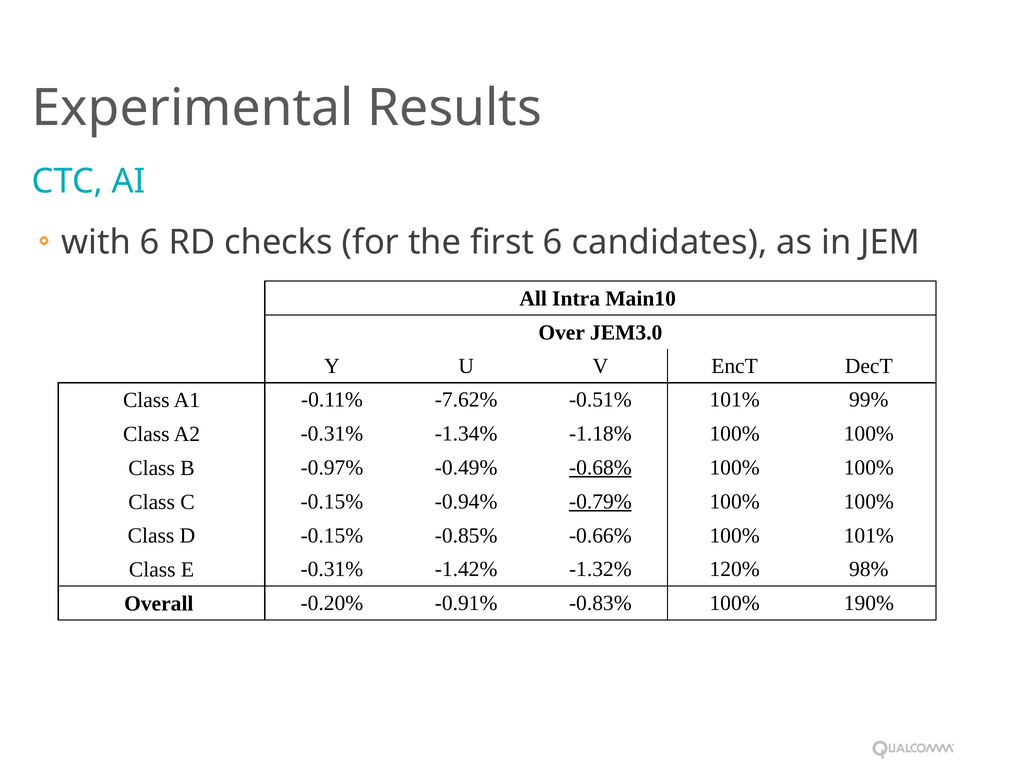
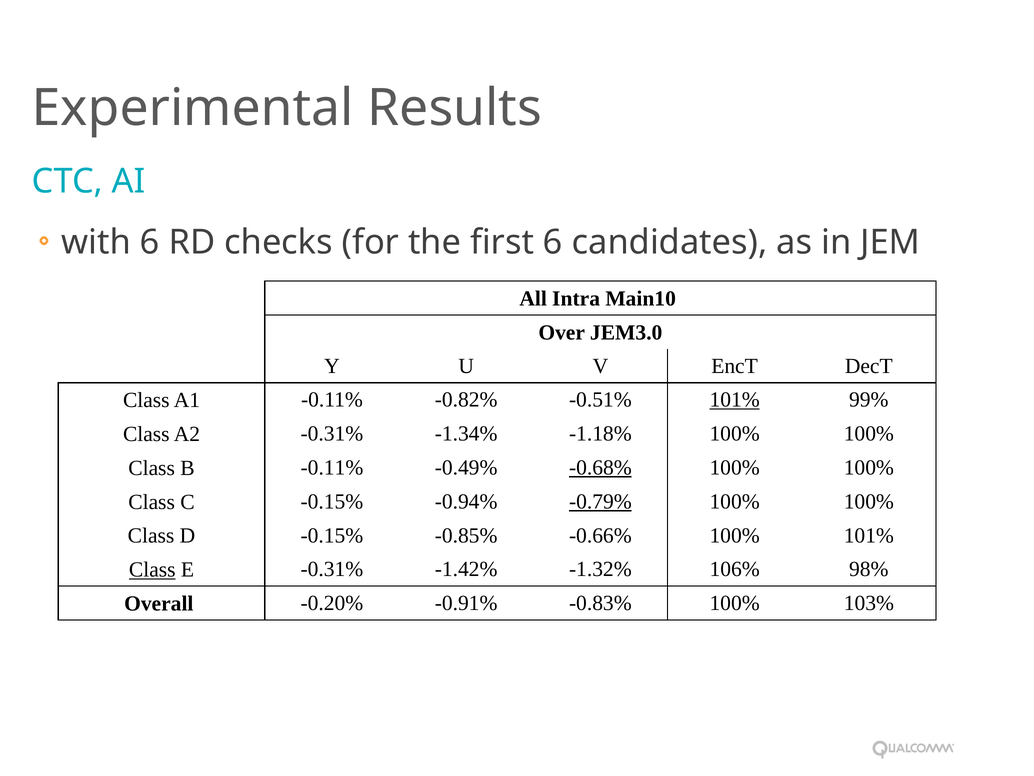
-7.62%: -7.62% -> -0.82% (466, 400)
101% underline: none -> present (735, 400)
B -0.97%: -0.97% -> -0.11% (332, 467)
Class underline: none -> present (152, 569)
120%: 120% -> 106% (735, 569)
190%: 190% -> 103% (869, 603)
